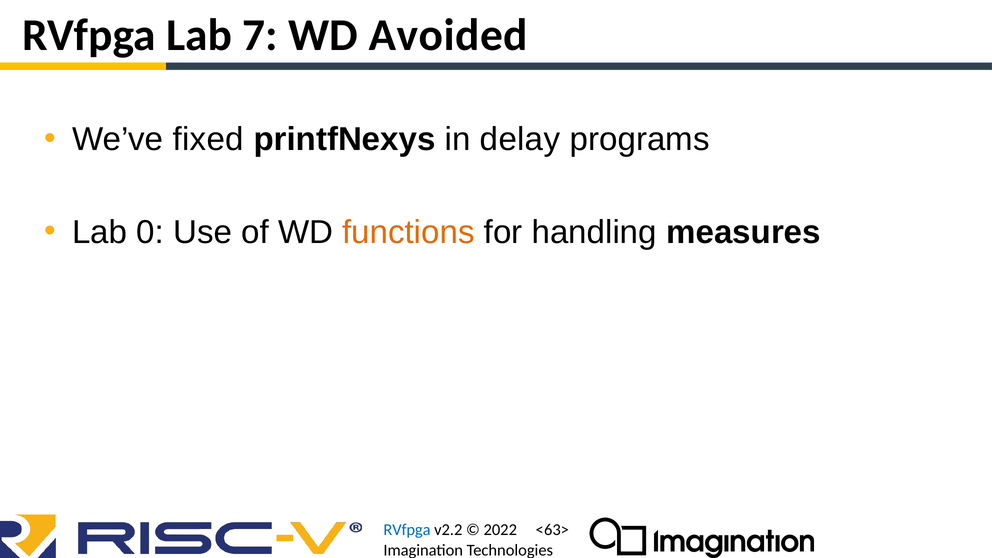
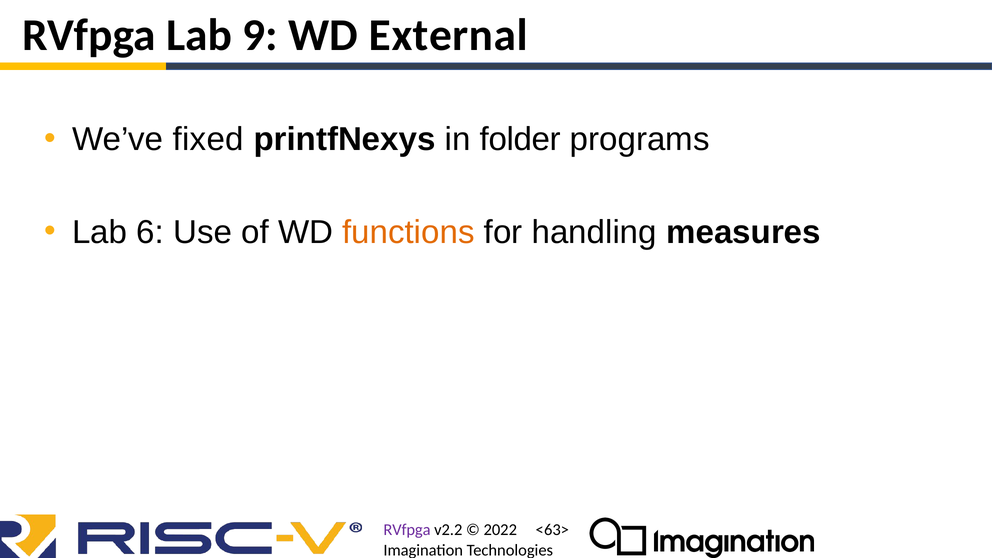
7: 7 -> 9 (260, 35)
Avoided: Avoided -> External (448, 35)
delay: delay -> folder (520, 139)
0: 0 -> 6 (150, 232)
RVfpga colour: blue -> purple (407, 530)
